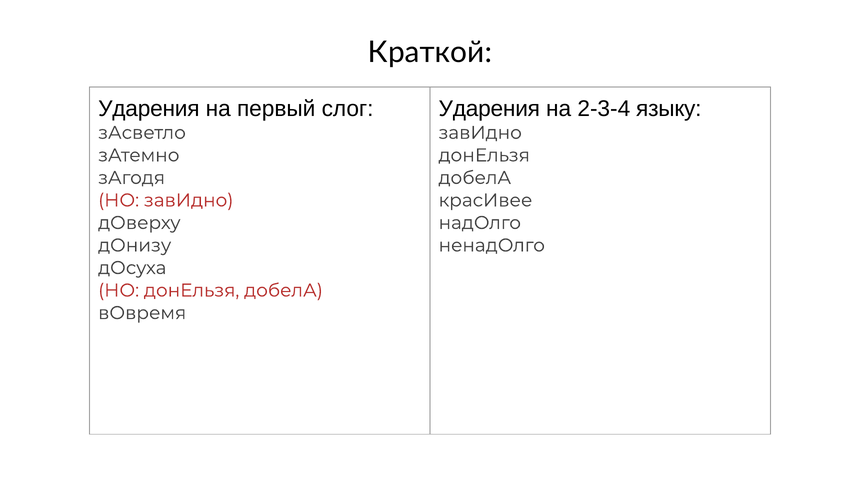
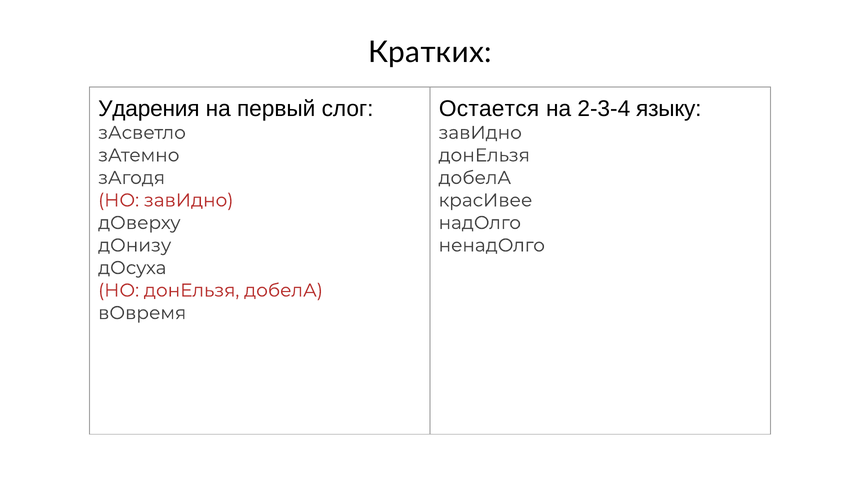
Краткой: Краткой -> Кратких (430, 52)
Ударения: Ударения -> Остается (489, 109)
